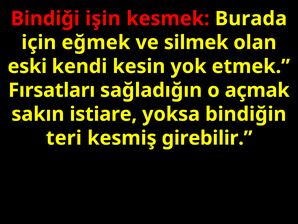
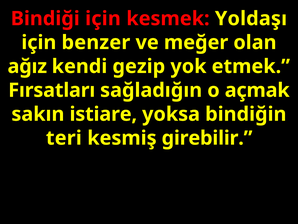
Bindiği işin: işin -> için (103, 19)
Burada: Burada -> Yoldaşı (251, 19)
eğmek: eğmek -> benzer (96, 42)
silmek: silmek -> meğer (196, 42)
eski: eski -> ağız (27, 66)
kesin: kesin -> gezip (139, 66)
